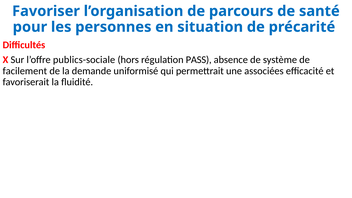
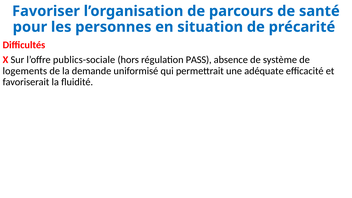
facilement: facilement -> logements (25, 71)
associées: associées -> adéquate (264, 71)
